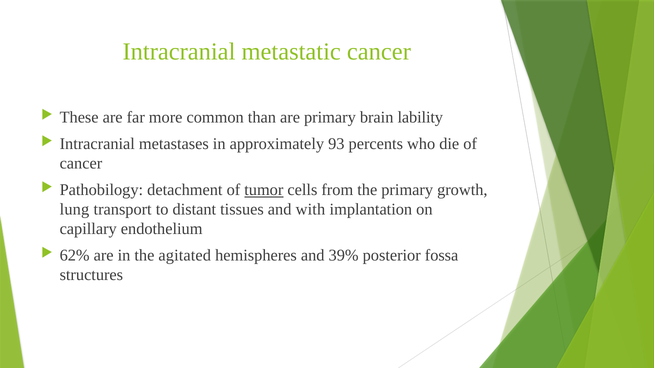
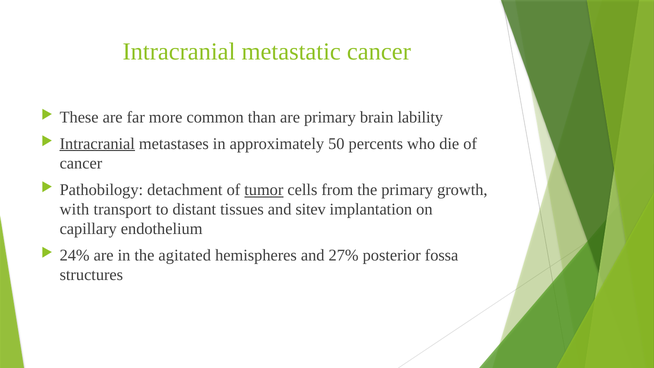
Intracranial underline: none -> present (97, 144)
93: 93 -> 50 (336, 144)
lung: lung -> with (74, 209)
with: with -> sitev (311, 209)
62%: 62% -> 24% (75, 255)
39%: 39% -> 27% (344, 255)
